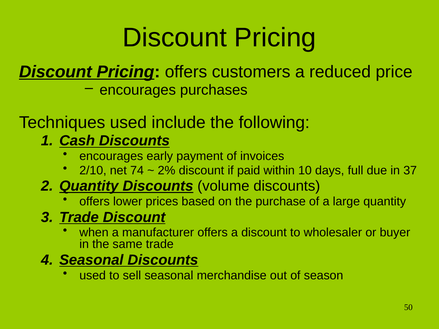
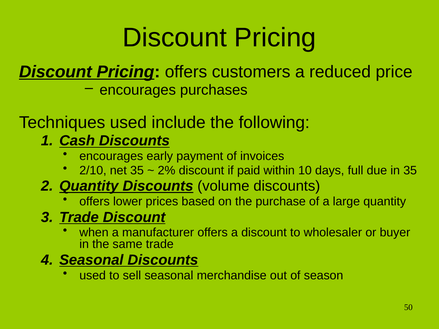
net 74: 74 -> 35 (137, 171)
in 37: 37 -> 35 (410, 171)
